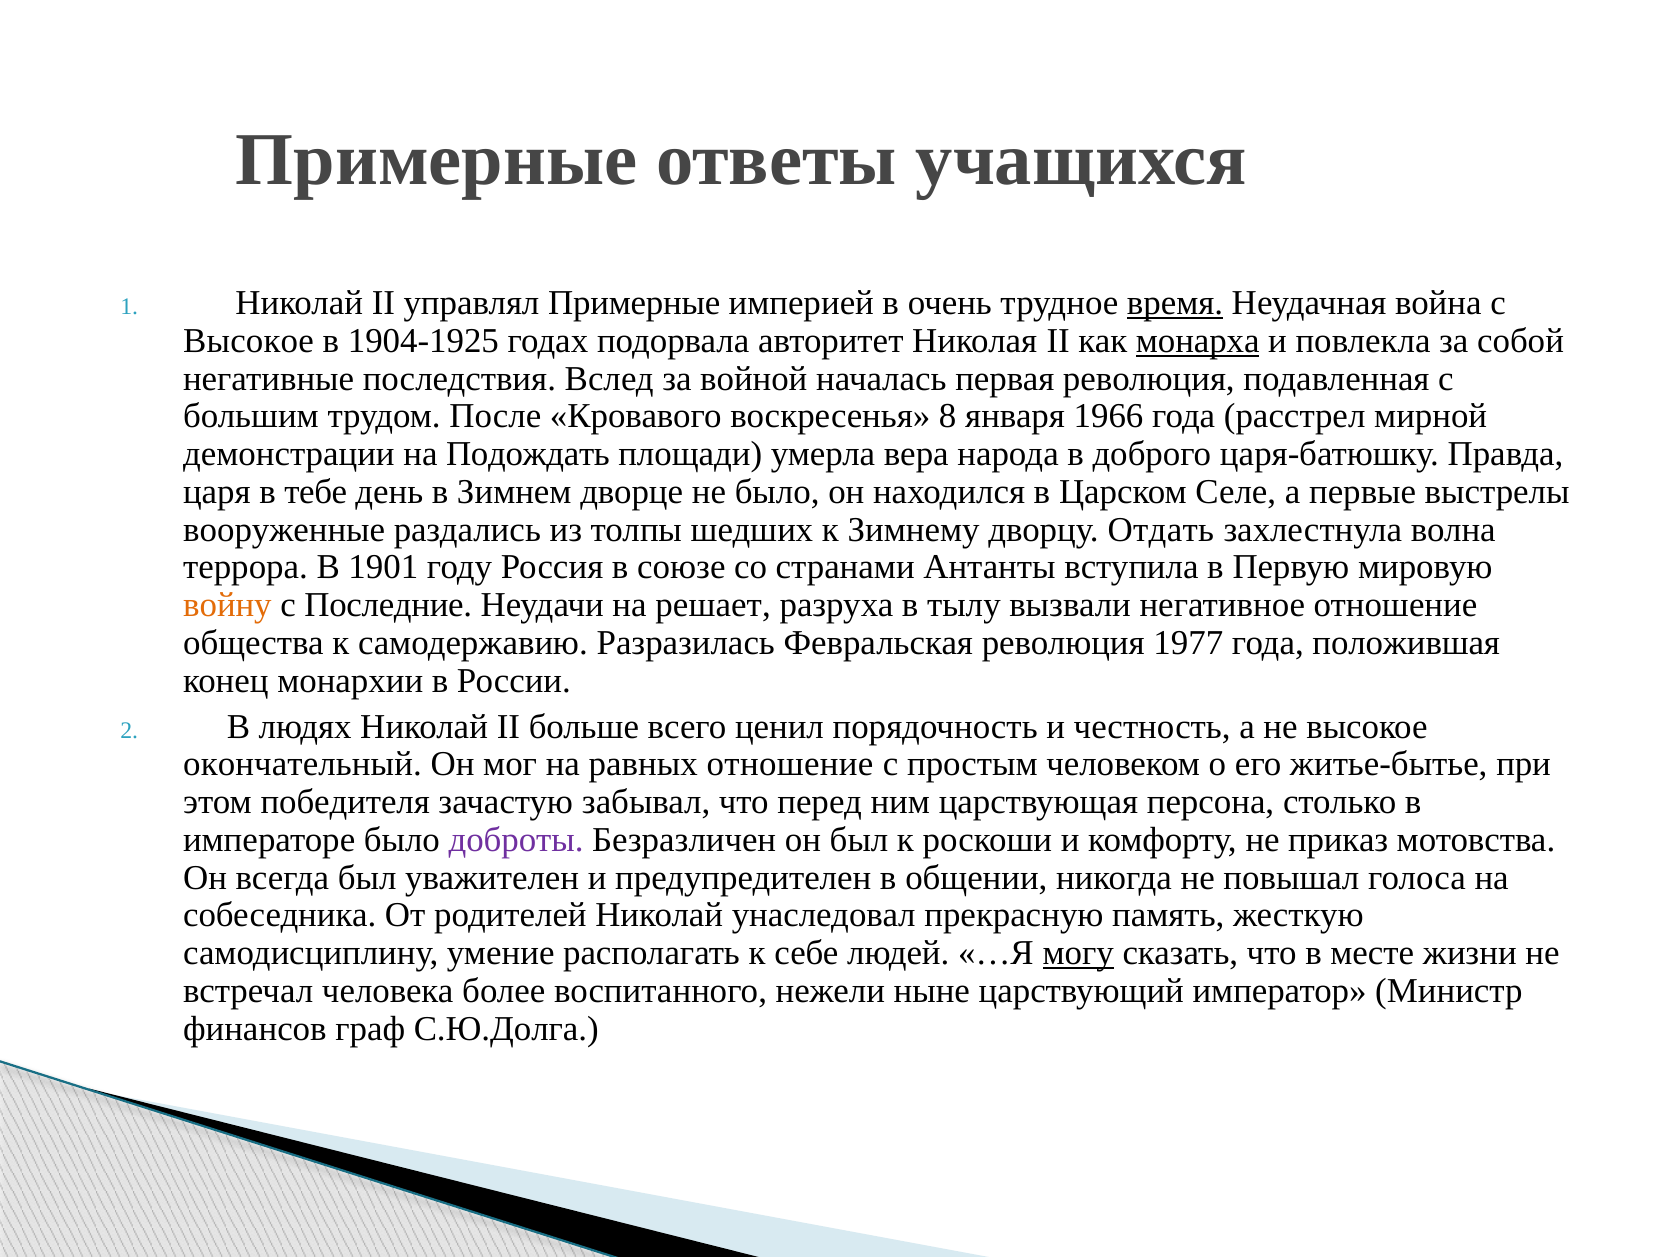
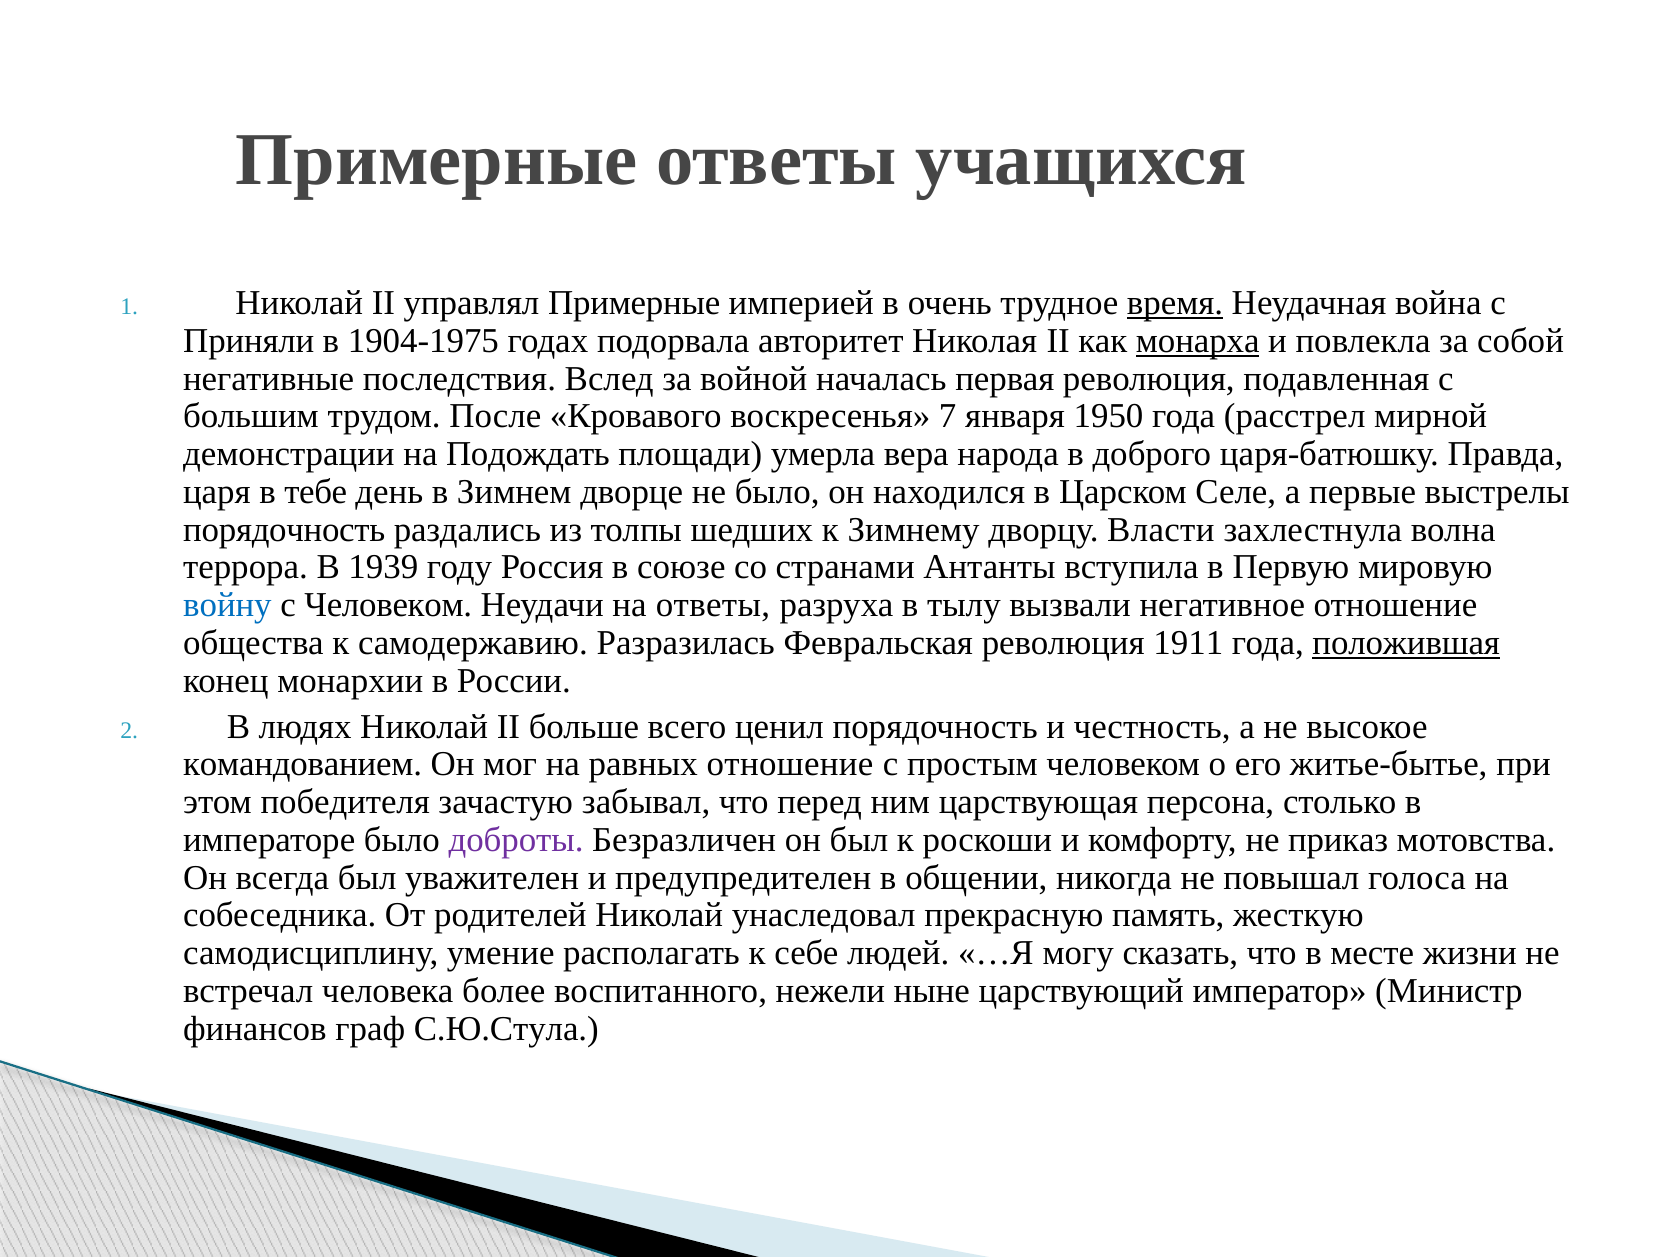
Высокое: Высокое -> Приняли (249, 341)
1904-1925: 1904-1925 -> 1904-1975 (423, 341)
8: 8 -> 7 (948, 416)
1966: 1966 -> 1950 (1109, 416)
вооруженные: вооруженные -> порядочность (284, 530)
Отдать: Отдать -> Власти (1161, 530)
1901: 1901 -> 1939 (383, 567)
войну colour: orange -> blue (227, 605)
с Последние: Последние -> Человеком (388, 605)
на решает: решает -> ответы (713, 605)
1977: 1977 -> 1911 (1188, 643)
положившая underline: none -> present (1406, 643)
окончательный: окончательный -> командованием (303, 764)
могу underline: present -> none (1078, 953)
С.Ю.Долга: С.Ю.Долга -> С.Ю.Стула (506, 1029)
